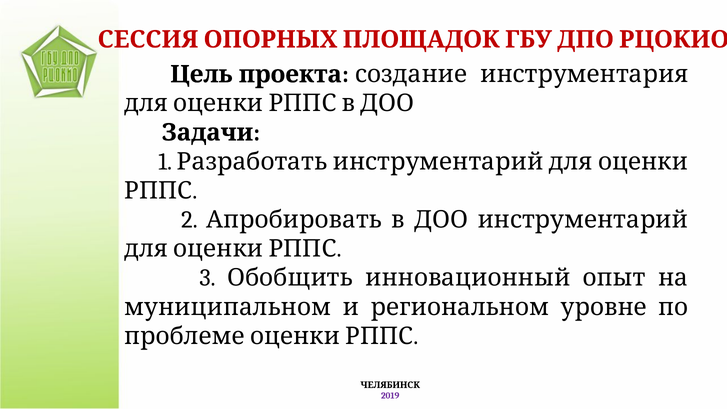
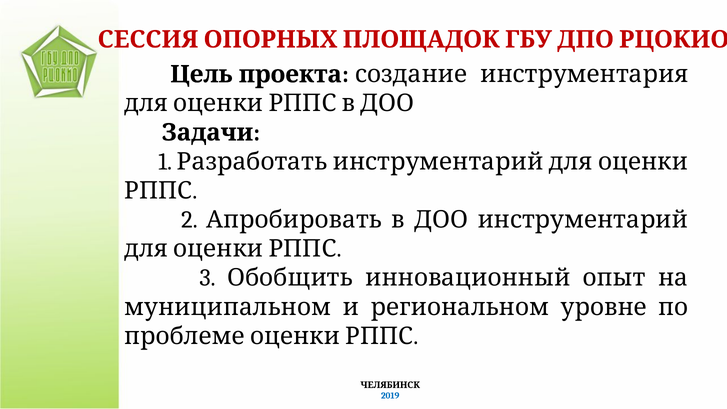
2019 colour: purple -> blue (390, 396)
